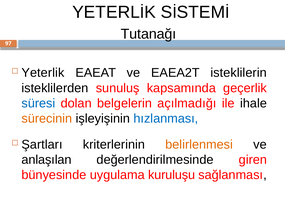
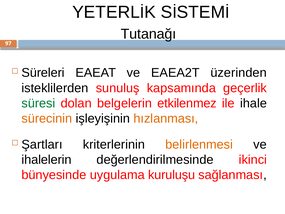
Yeterlik: Yeterlik -> Süreleri (43, 73)
isteklilerin: isteklilerin -> üzerinden (239, 73)
süresi colour: blue -> green (38, 103)
açılmadığı: açılmadığı -> etkilenmez (187, 103)
hızlanması colour: blue -> orange (166, 118)
anlaşılan: anlaşılan -> ihalelerin (47, 160)
giren: giren -> ikinci (253, 160)
